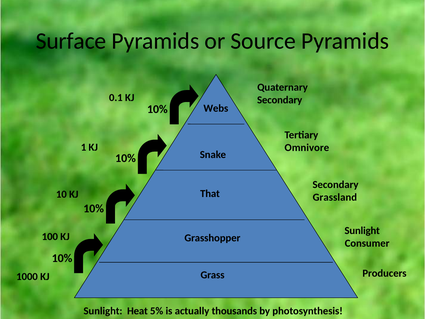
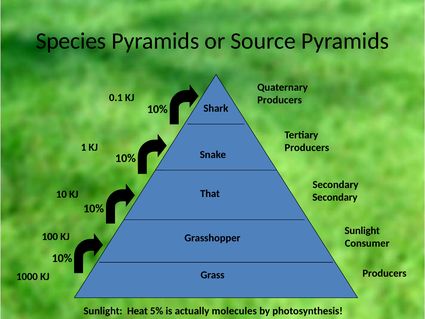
Surface: Surface -> Species (71, 41)
Secondary: Secondary -> Producers (280, 100)
Webs: Webs -> Shark (216, 108)
Omnivore: Omnivore -> Producers (307, 148)
Grassland: Grassland -> Secondary (335, 197)
thousands: thousands -> molecules (234, 311)
